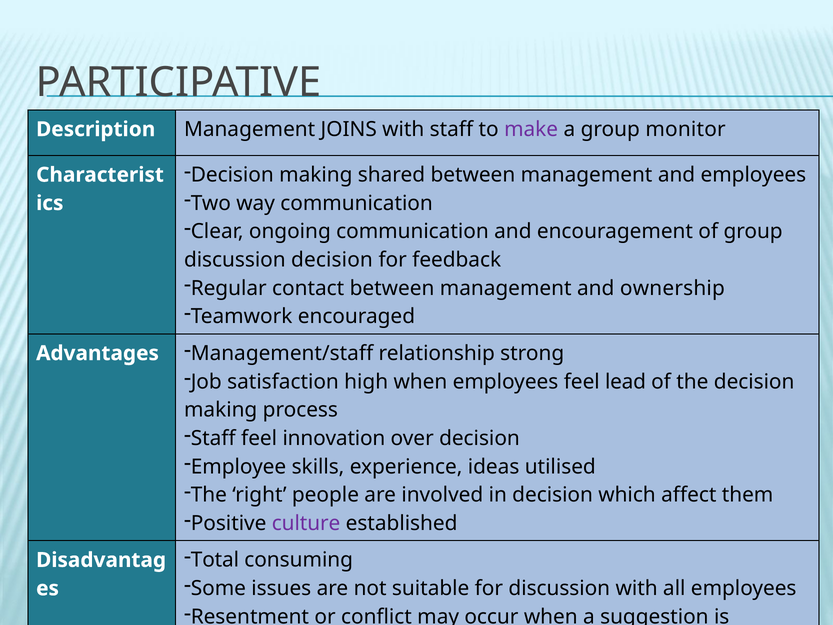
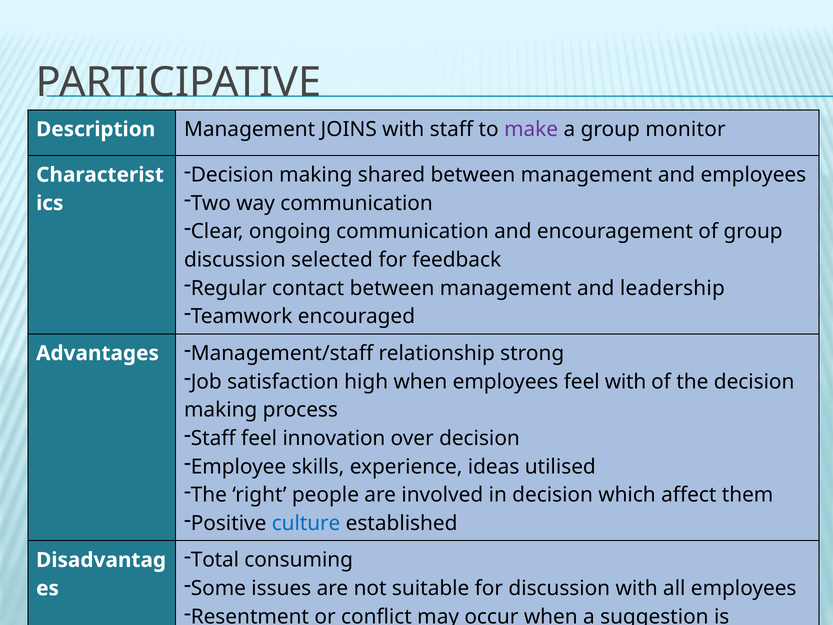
discussion decision: decision -> selected (332, 260)
ownership: ownership -> leadership (672, 288)
feel lead: lead -> with (626, 381)
culture colour: purple -> blue (306, 523)
